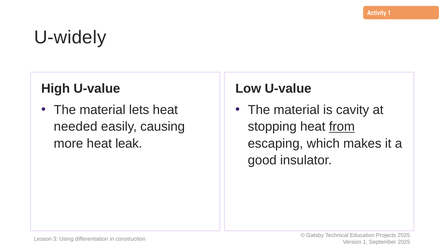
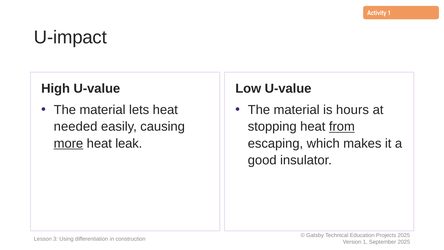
U-widely: U-widely -> U-impact (70, 37)
cavity: cavity -> hours (353, 110)
more underline: none -> present (68, 143)
